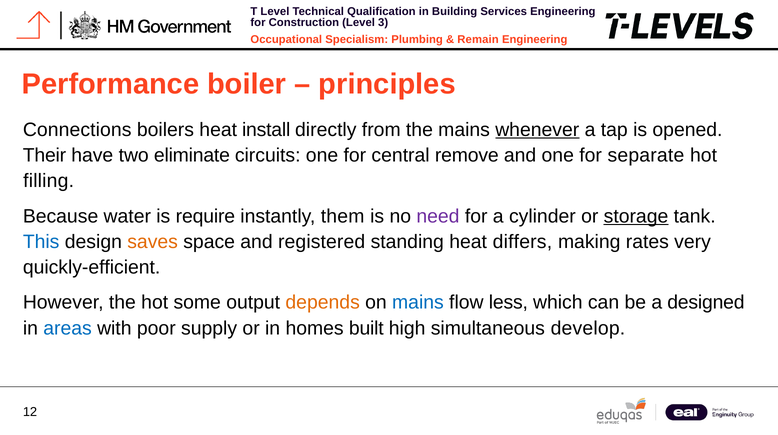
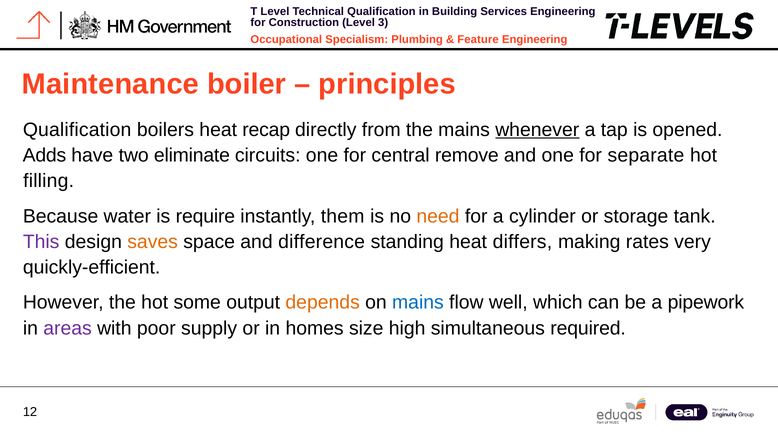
Remain: Remain -> Feature (478, 39)
Performance: Performance -> Maintenance (110, 84)
Connections: Connections -> Qualification (77, 130)
install: install -> recap (266, 130)
Their: Their -> Adds (44, 155)
need colour: purple -> orange (438, 216)
storage underline: present -> none (636, 216)
This colour: blue -> purple (41, 242)
registered: registered -> difference (322, 242)
less: less -> well (508, 302)
designed: designed -> pipework (706, 302)
areas colour: blue -> purple (68, 328)
built: built -> size (366, 328)
develop: develop -> required (588, 328)
